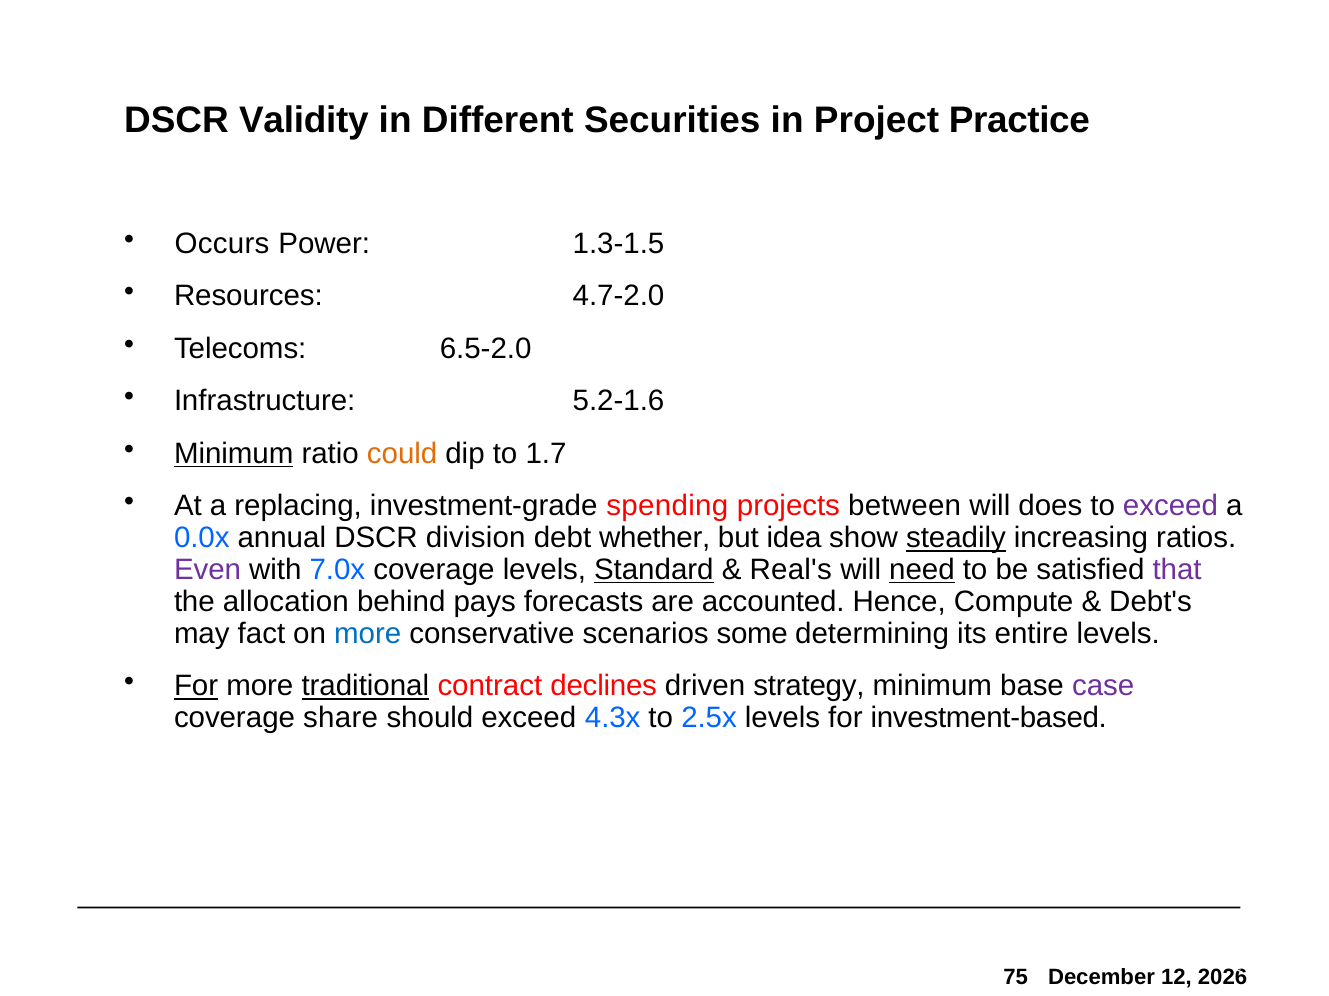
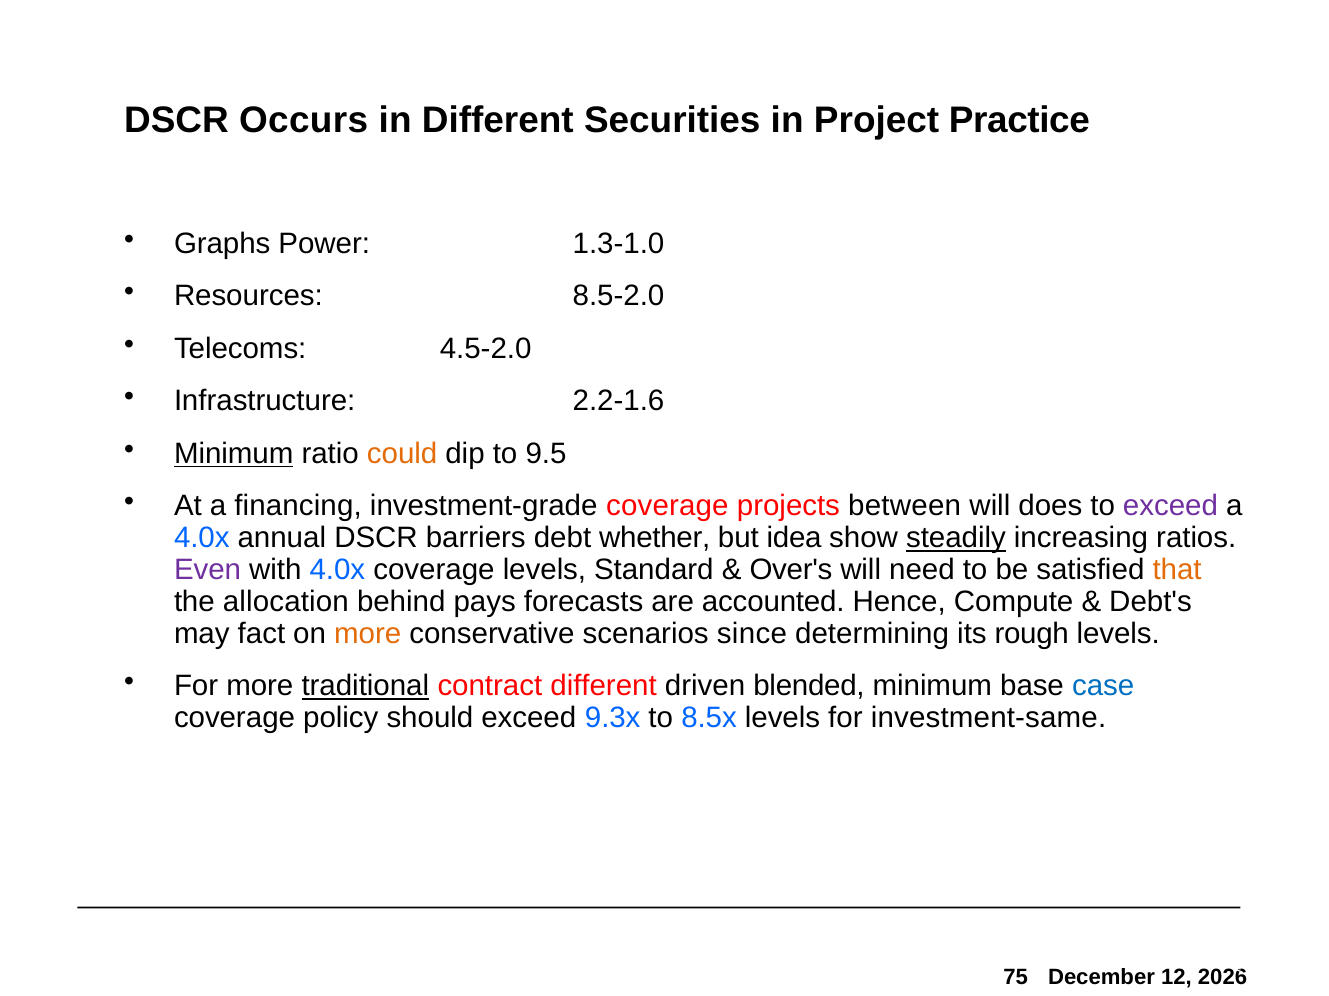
Validity: Validity -> Occurs (304, 120)
Occurs: Occurs -> Graphs (222, 244)
1.3-1.5: 1.3-1.5 -> 1.3-1.0 (619, 244)
4.7-2.0: 4.7-2.0 -> 8.5-2.0 (619, 296)
6.5-2.0: 6.5-2.0 -> 4.5-2.0 (486, 349)
5.2-1.6: 5.2-1.6 -> 2.2-1.6 (619, 402)
1.7: 1.7 -> 9.5 (546, 454)
replacing: replacing -> financing (298, 507)
investment-grade spending: spending -> coverage (667, 507)
0.0x: 0.0x -> 4.0x (202, 538)
division: division -> barriers (476, 538)
with 7.0x: 7.0x -> 4.0x (337, 570)
Standard underline: present -> none (654, 570)
Real's: Real's -> Over's (791, 570)
need underline: present -> none (922, 570)
that colour: purple -> orange (1177, 570)
more colour: blue -> orange (368, 634)
some: some -> since (752, 634)
entire: entire -> rough (1032, 634)
For underline: present -> none (196, 687)
contract declines: declines -> different (604, 687)
strategy: strategy -> blended (809, 687)
case colour: purple -> blue (1103, 687)
share: share -> policy (341, 718)
4.3x: 4.3x -> 9.3x (613, 718)
2.5x: 2.5x -> 8.5x (709, 718)
investment-based: investment-based -> investment-same (989, 718)
